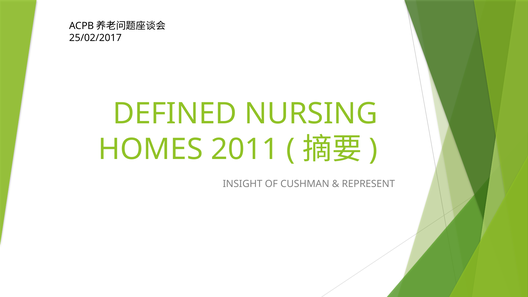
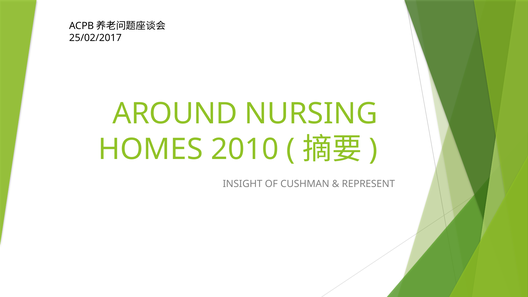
DEFINED: DEFINED -> AROUND (175, 114)
2011: 2011 -> 2010 (245, 149)
